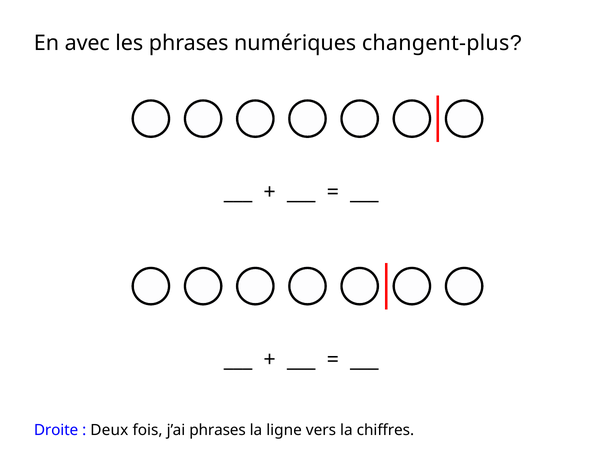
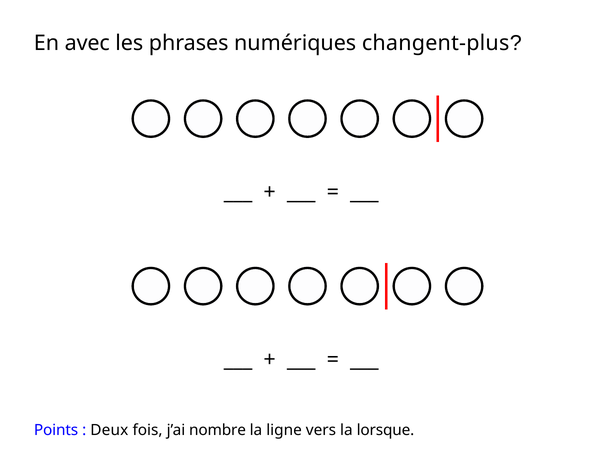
Droite: Droite -> Points (56, 430)
j’ai phrases: phrases -> nombre (218, 430)
chiffres: chiffres -> lorsque (385, 430)
